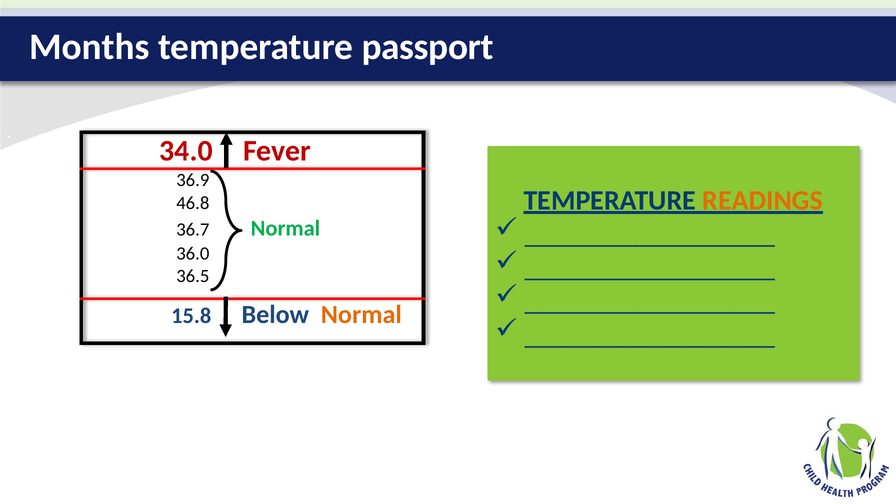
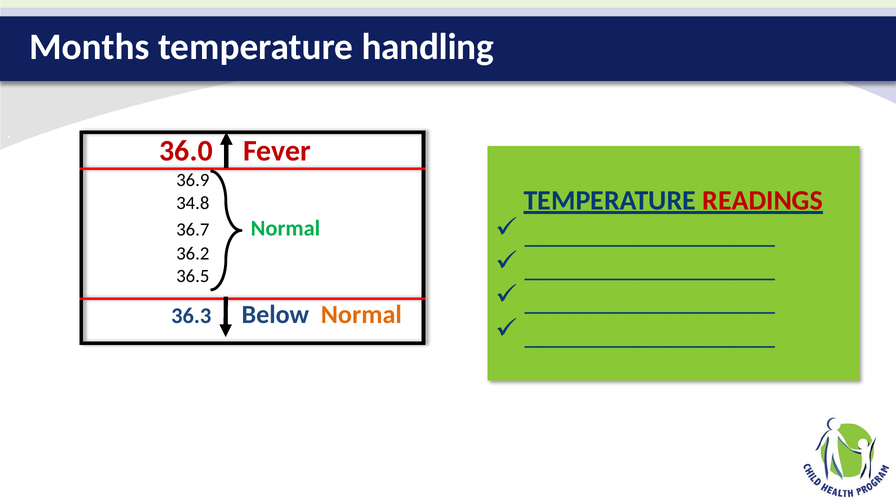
passport: passport -> handling (428, 47)
34.0: 34.0 -> 36.0 (186, 151)
READINGS colour: orange -> red (763, 200)
46.8: 46.8 -> 34.8 (193, 203)
36.0: 36.0 -> 36.2 (193, 253)
15.8: 15.8 -> 36.3 (191, 316)
